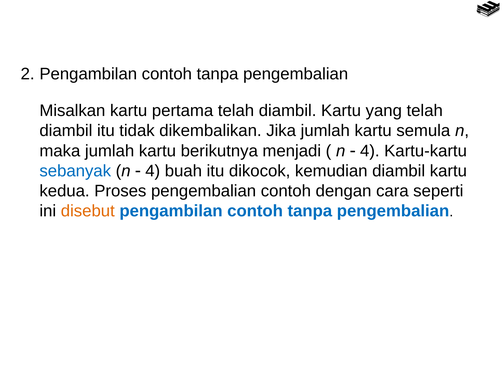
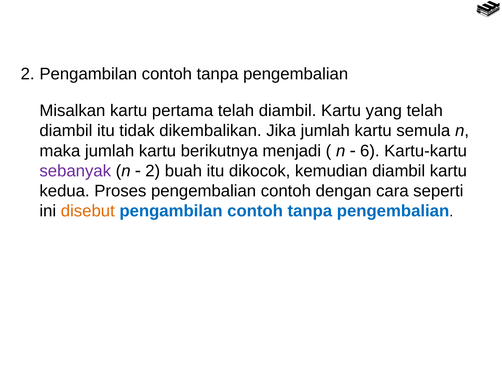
4: 4 -> 6 (370, 151)
sebanyak colour: blue -> purple (75, 171)
4: 4 -> 2 (153, 171)
